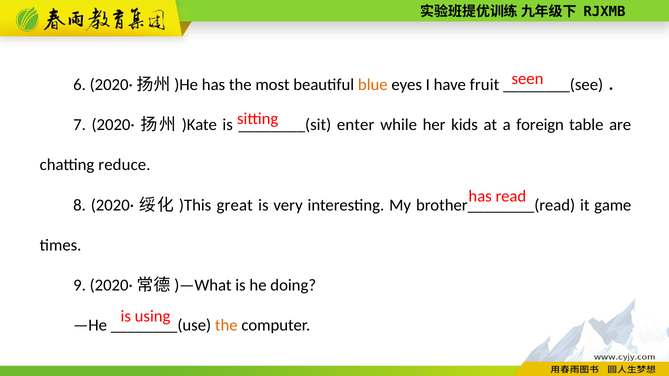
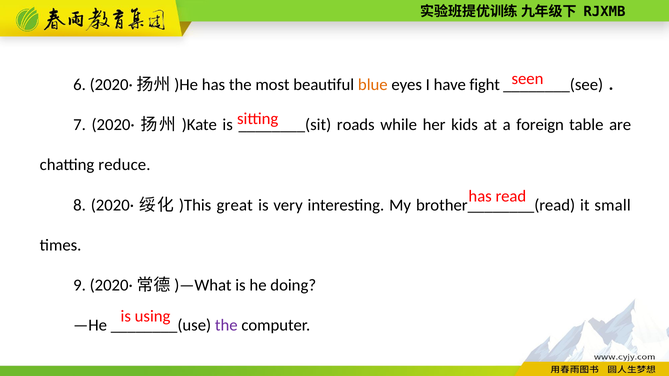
fruit: fruit -> fight (485, 85)
enter: enter -> roads (356, 125)
game: game -> small (613, 205)
the colour: orange -> purple (226, 326)
